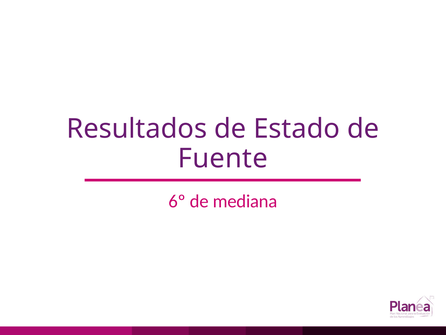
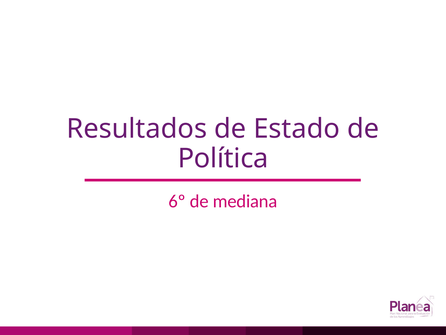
Fuente: Fuente -> Política (223, 158)
